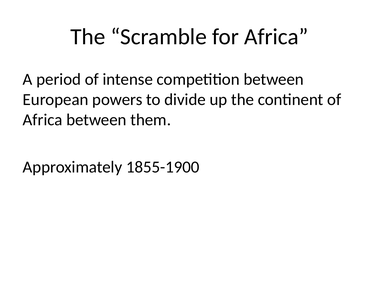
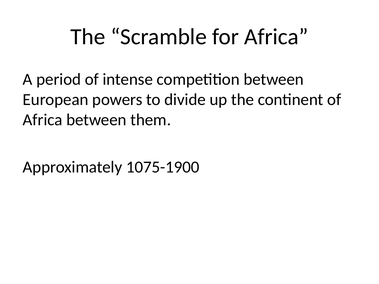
1855-1900: 1855-1900 -> 1075-1900 (163, 167)
